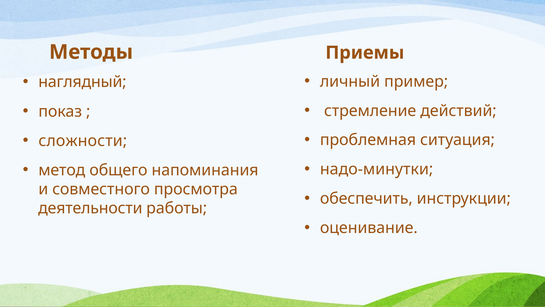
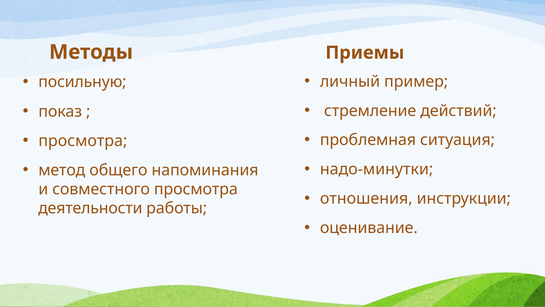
наглядный: наглядный -> посильную (82, 82)
сложности: сложности -> просмотра (83, 141)
обеспечить: обеспечить -> отношения (366, 198)
